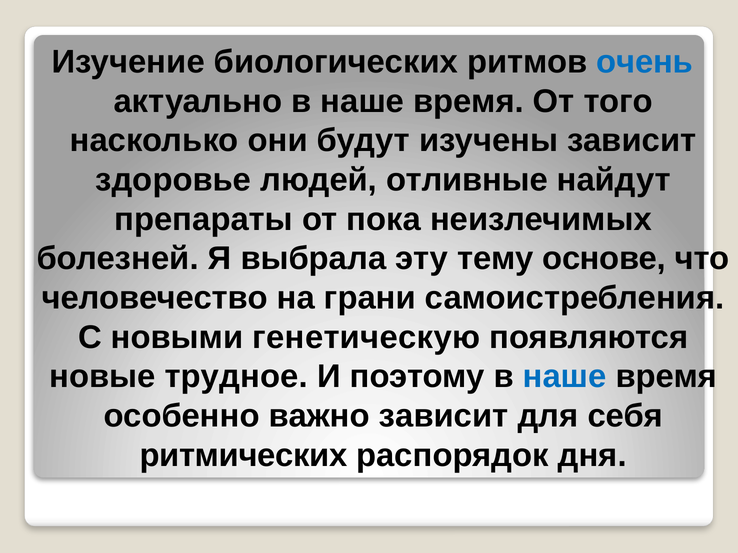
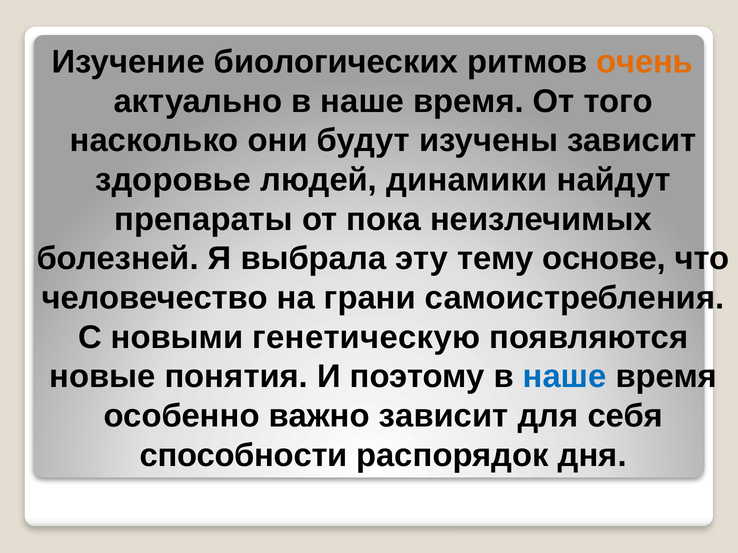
очень colour: blue -> orange (645, 62)
отливные: отливные -> динамики (467, 180)
трудное: трудное -> понятия (236, 377)
ритмических: ритмических -> способности (244, 456)
